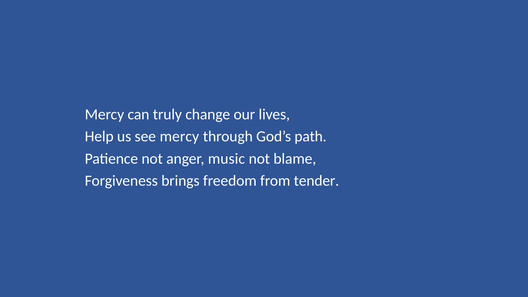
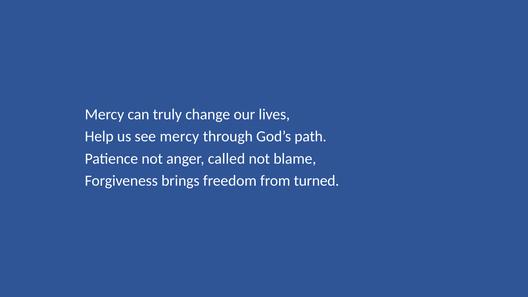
music: music -> called (226, 159)
tender: tender -> turned (317, 181)
